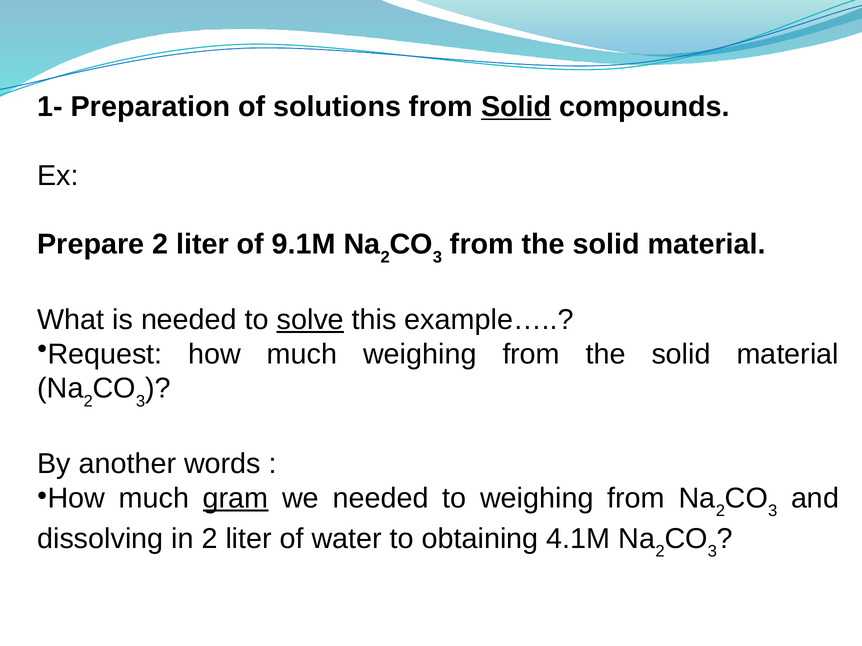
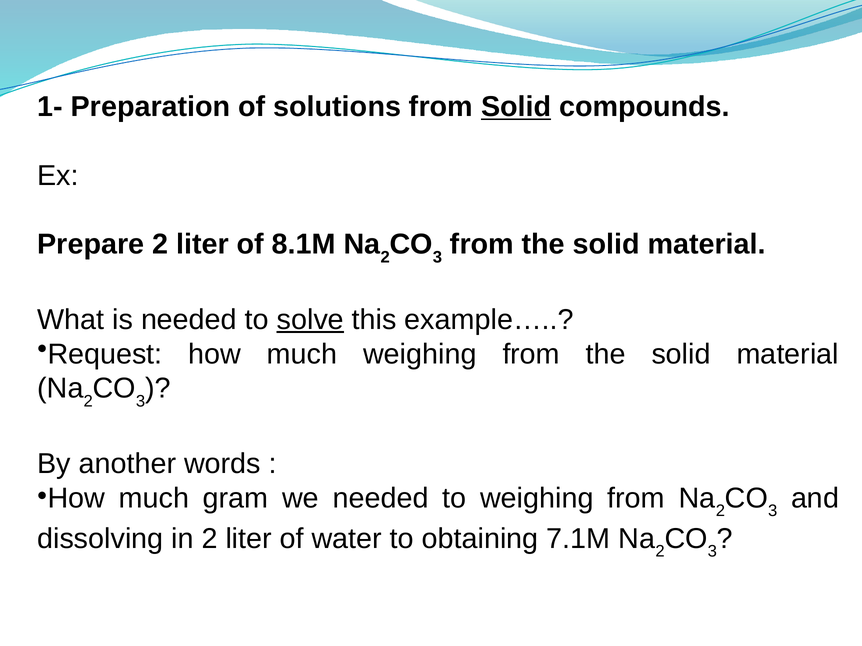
9.1M: 9.1M -> 8.1M (304, 245)
gram underline: present -> none (236, 498)
4.1M: 4.1M -> 7.1M (578, 539)
